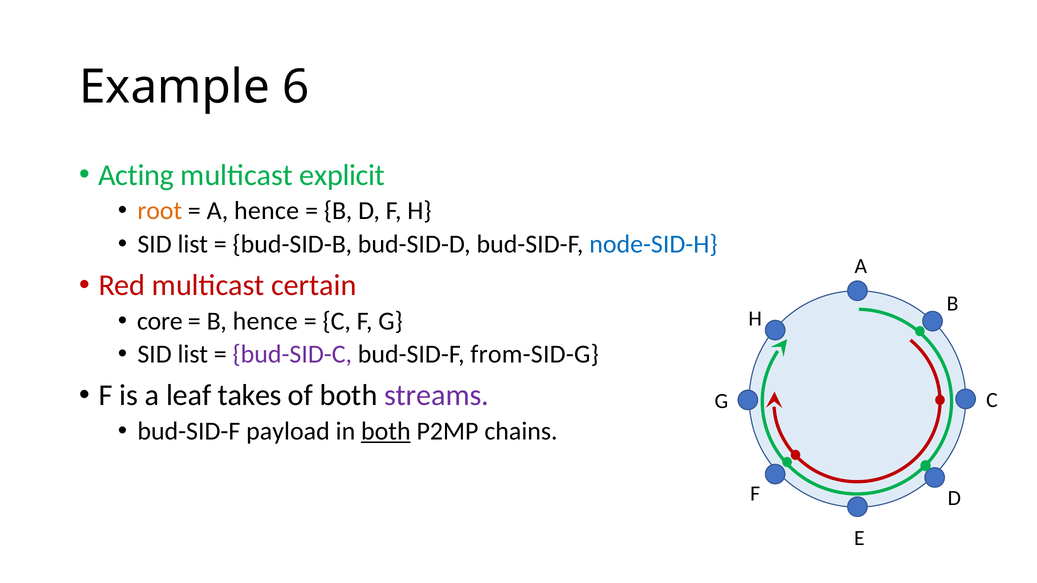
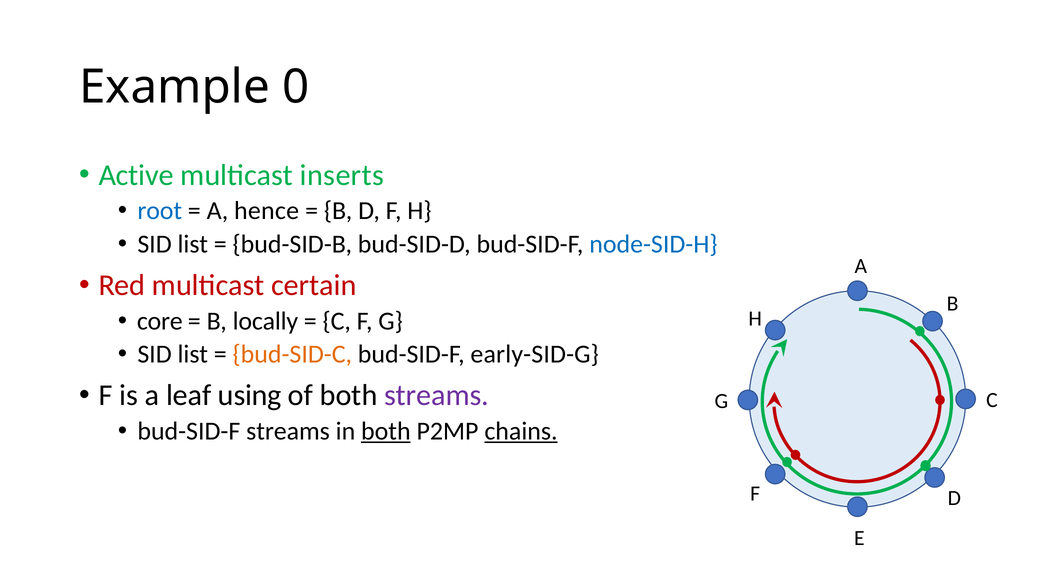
6: 6 -> 0 (296, 87)
Acting: Acting -> Active (136, 175)
explicit: explicit -> inserts (342, 175)
root colour: orange -> blue (160, 211)
B hence: hence -> locally (265, 321)
bud-SID-C colour: purple -> orange (292, 355)
from-SID-G: from-SID-G -> early-SID-G (535, 355)
takes: takes -> using (250, 396)
bud-SID-F payload: payload -> streams (288, 431)
chains underline: none -> present (521, 431)
